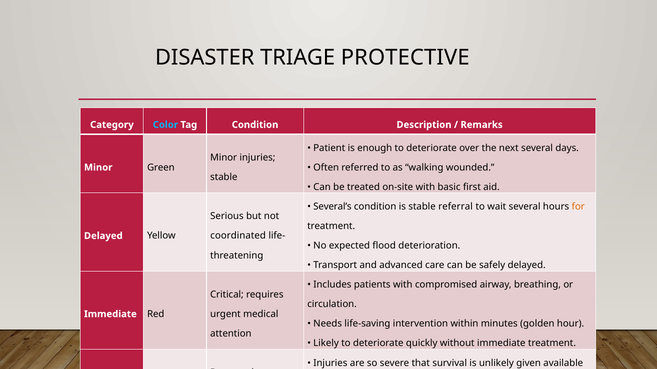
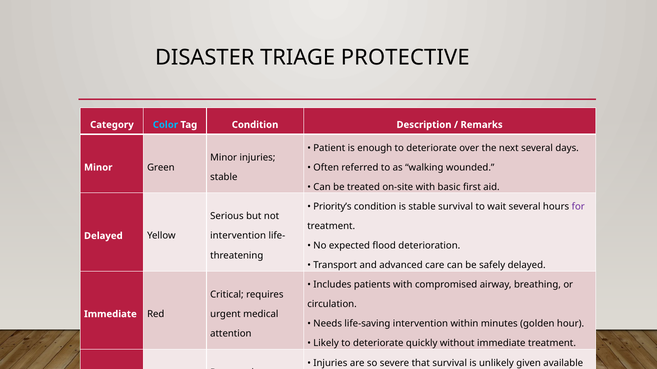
Several’s: Several’s -> Priority’s (332, 207)
stable referral: referral -> survival (456, 207)
for colour: orange -> purple (578, 207)
coordinated: coordinated -> intervention (238, 236)
